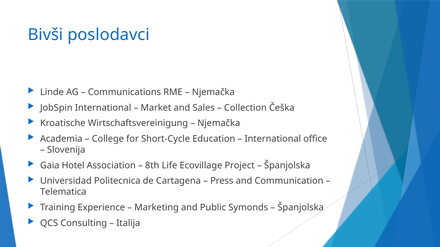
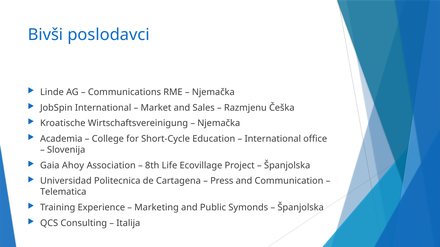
Collection: Collection -> Razmjenu (245, 108)
Hotel: Hotel -> Ahoy (73, 166)
